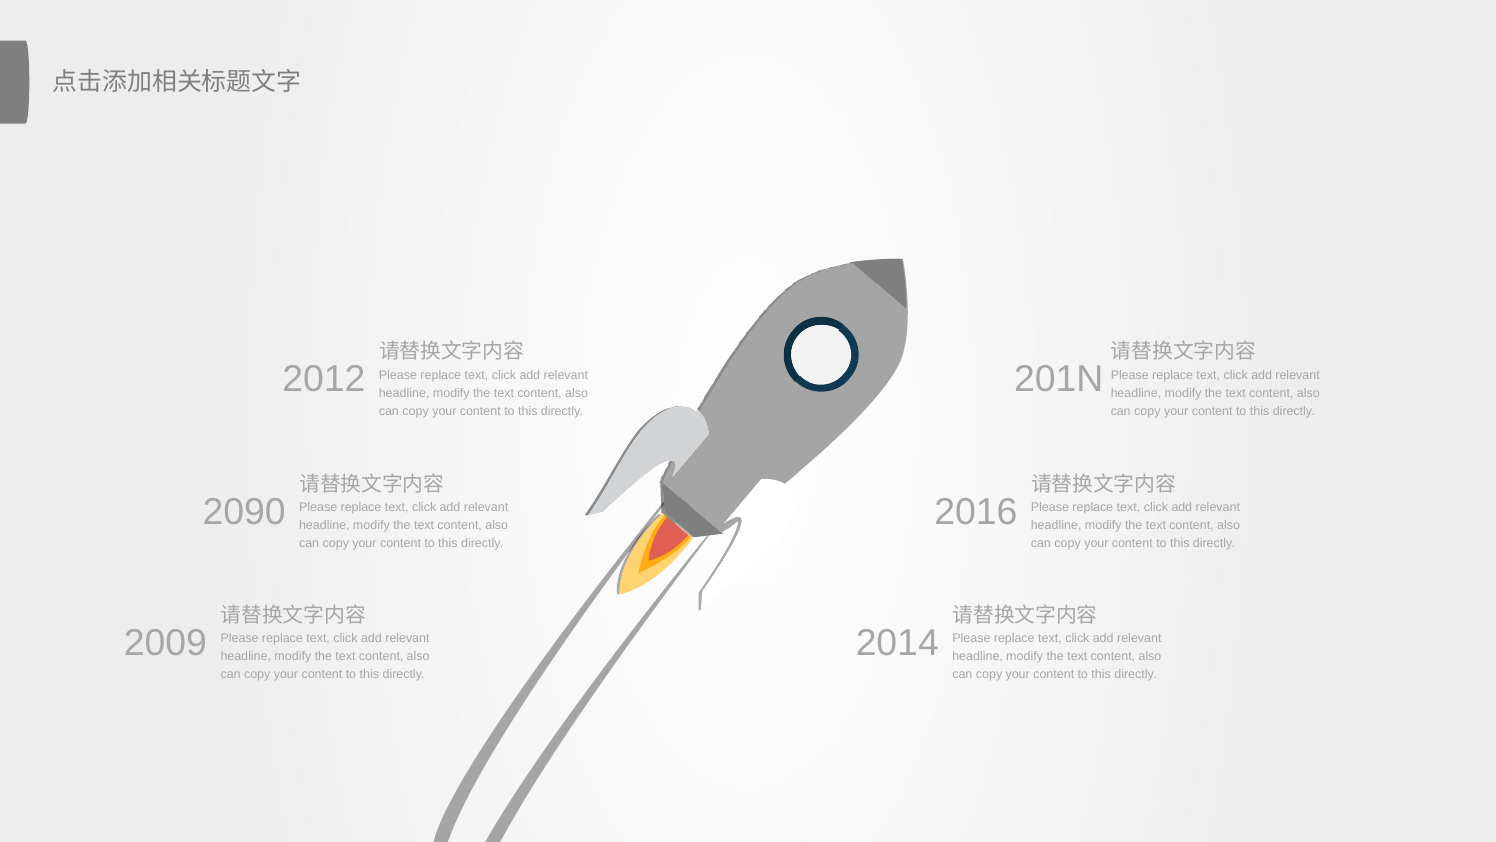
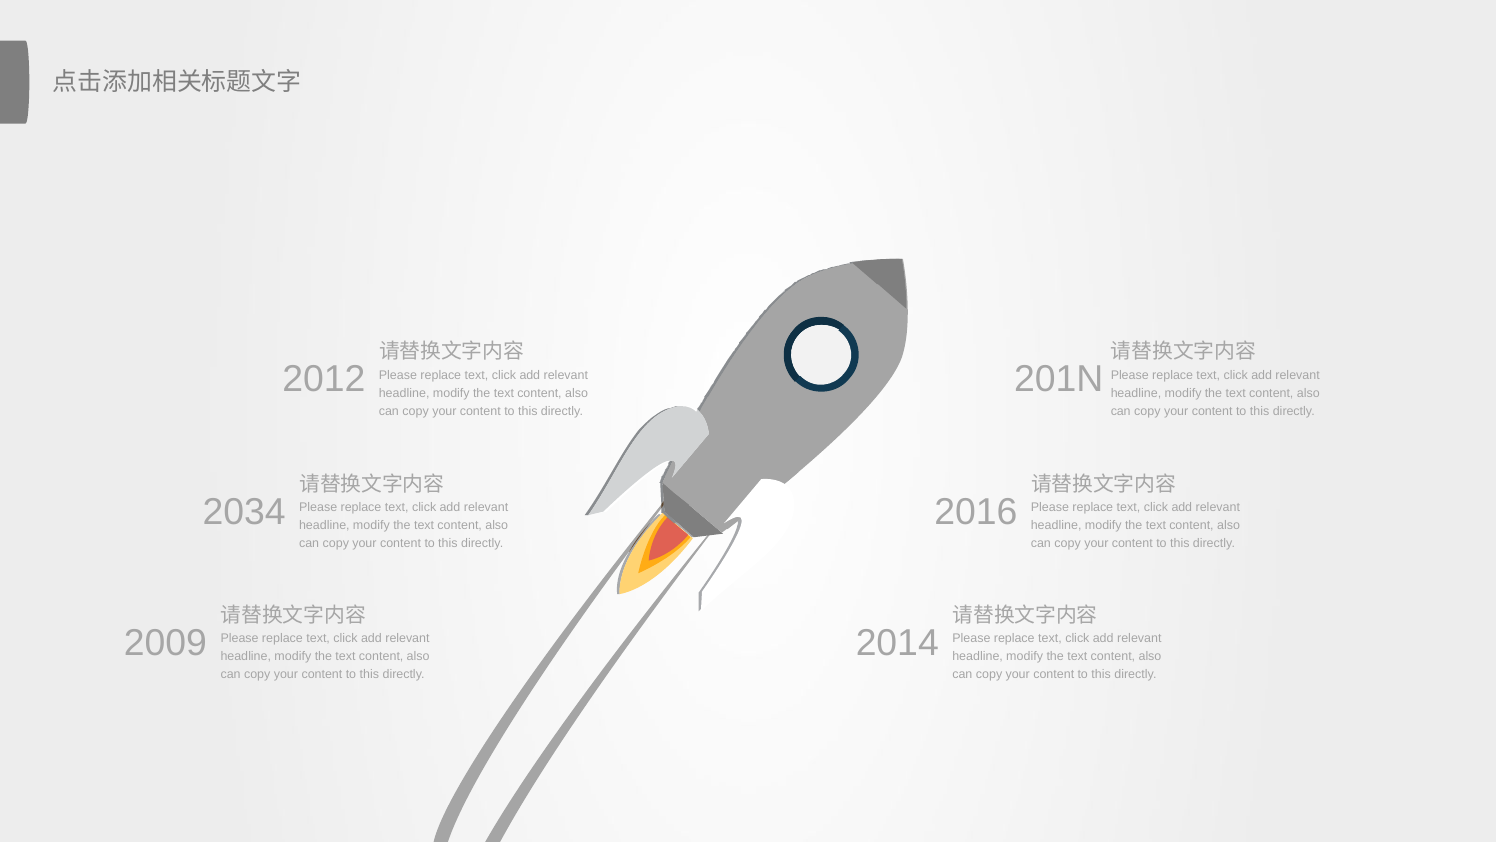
2090: 2090 -> 2034 (244, 512)
